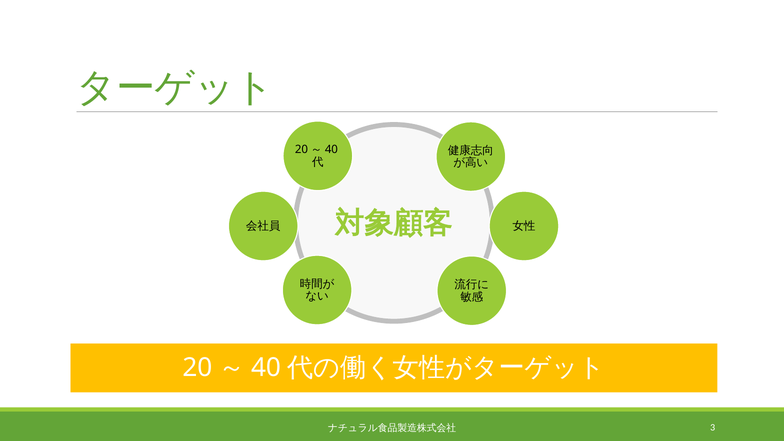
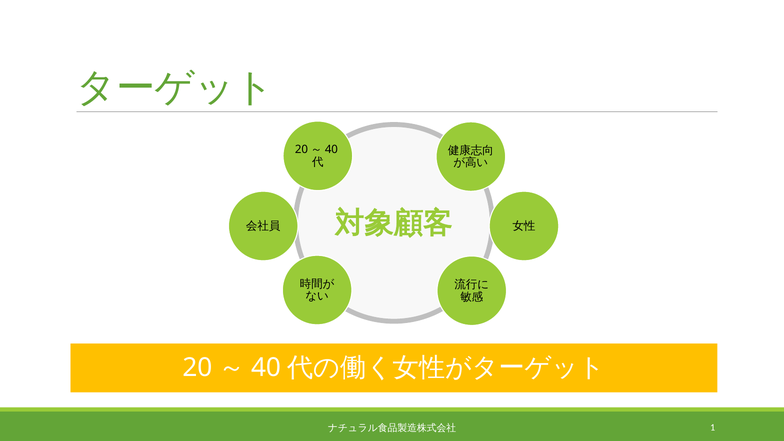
3: 3 -> 1 (713, 428)
